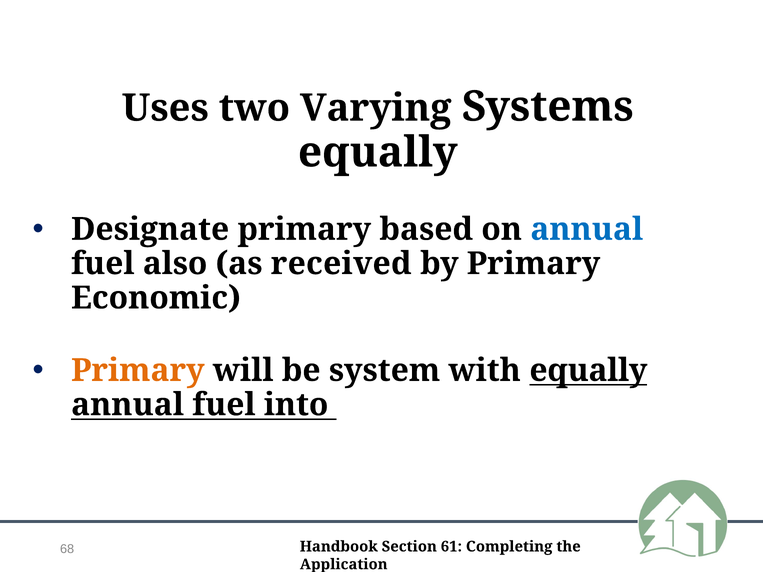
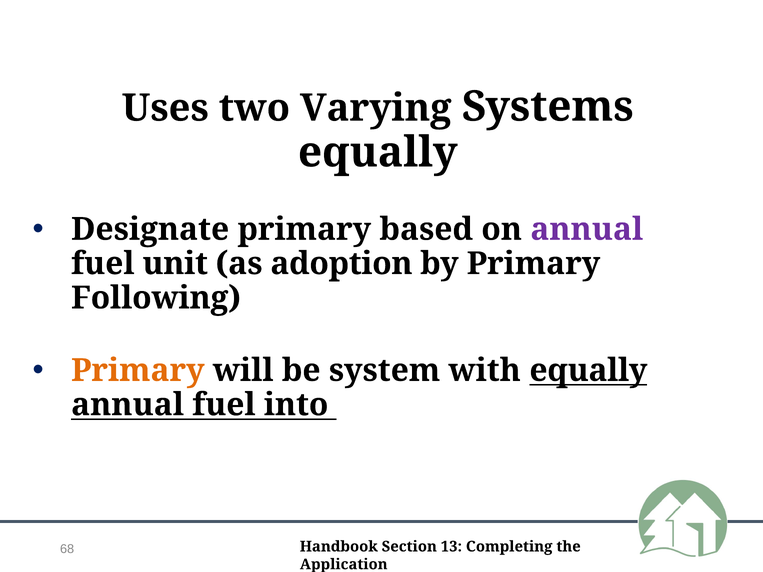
annual colour: blue -> purple (587, 229)
also: also -> unit (175, 264)
received: received -> adoption (341, 264)
Economic: Economic -> Following (156, 298)
61: 61 -> 13 (451, 547)
